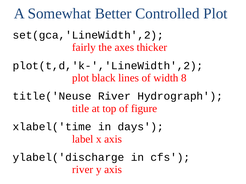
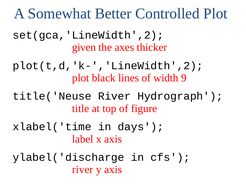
fairly: fairly -> given (84, 48)
8: 8 -> 9 (184, 78)
